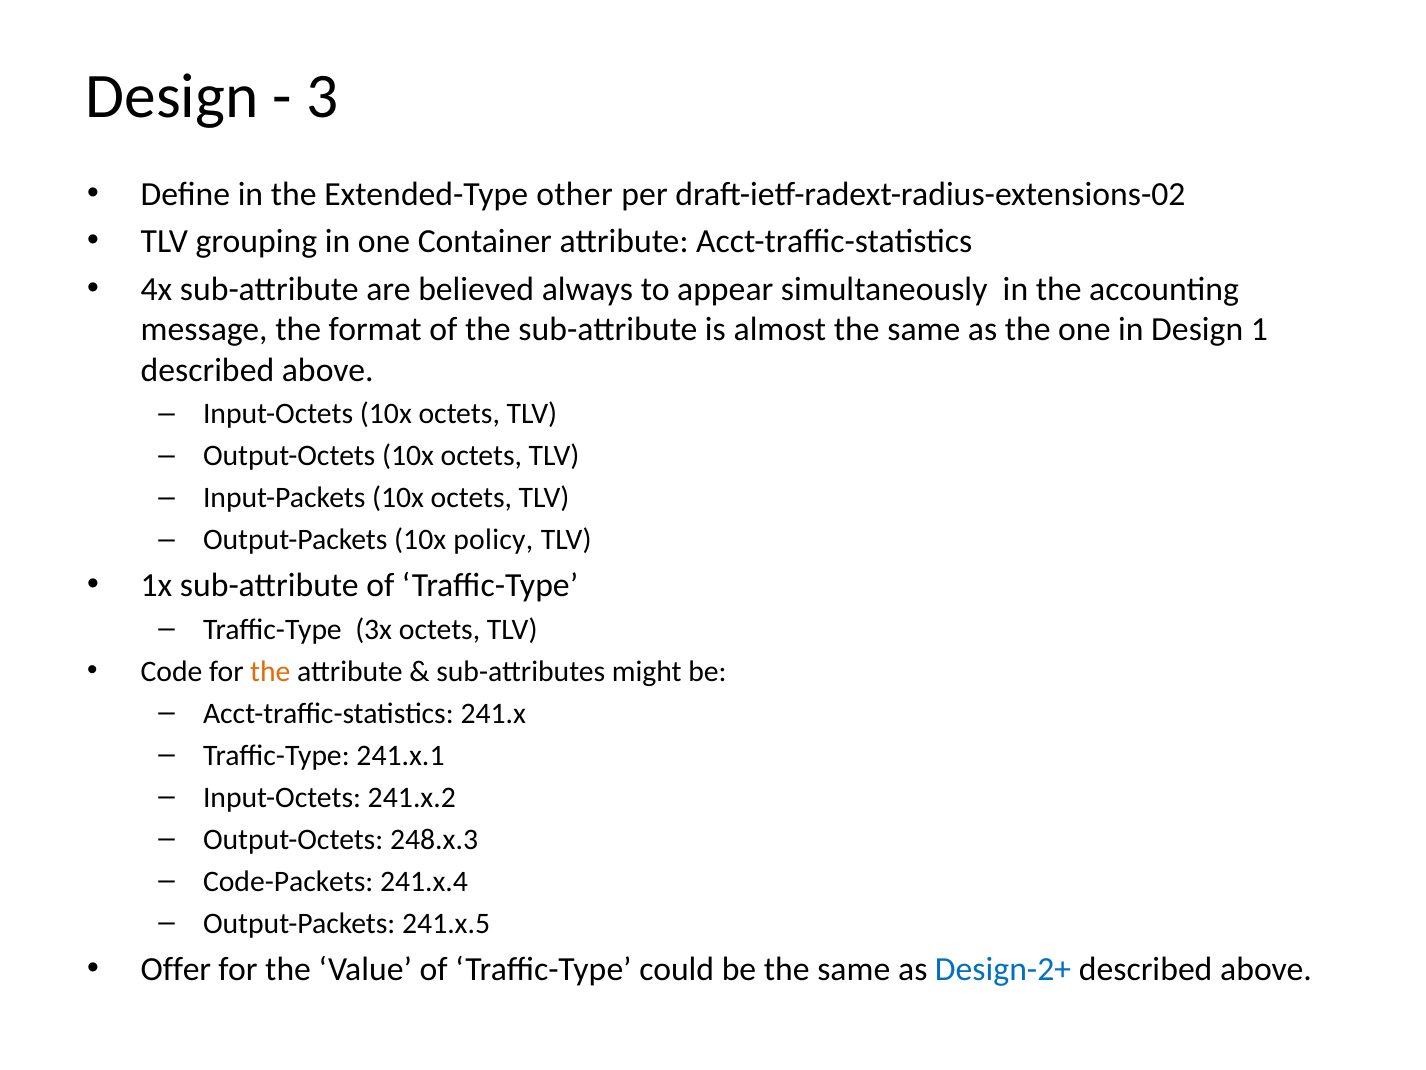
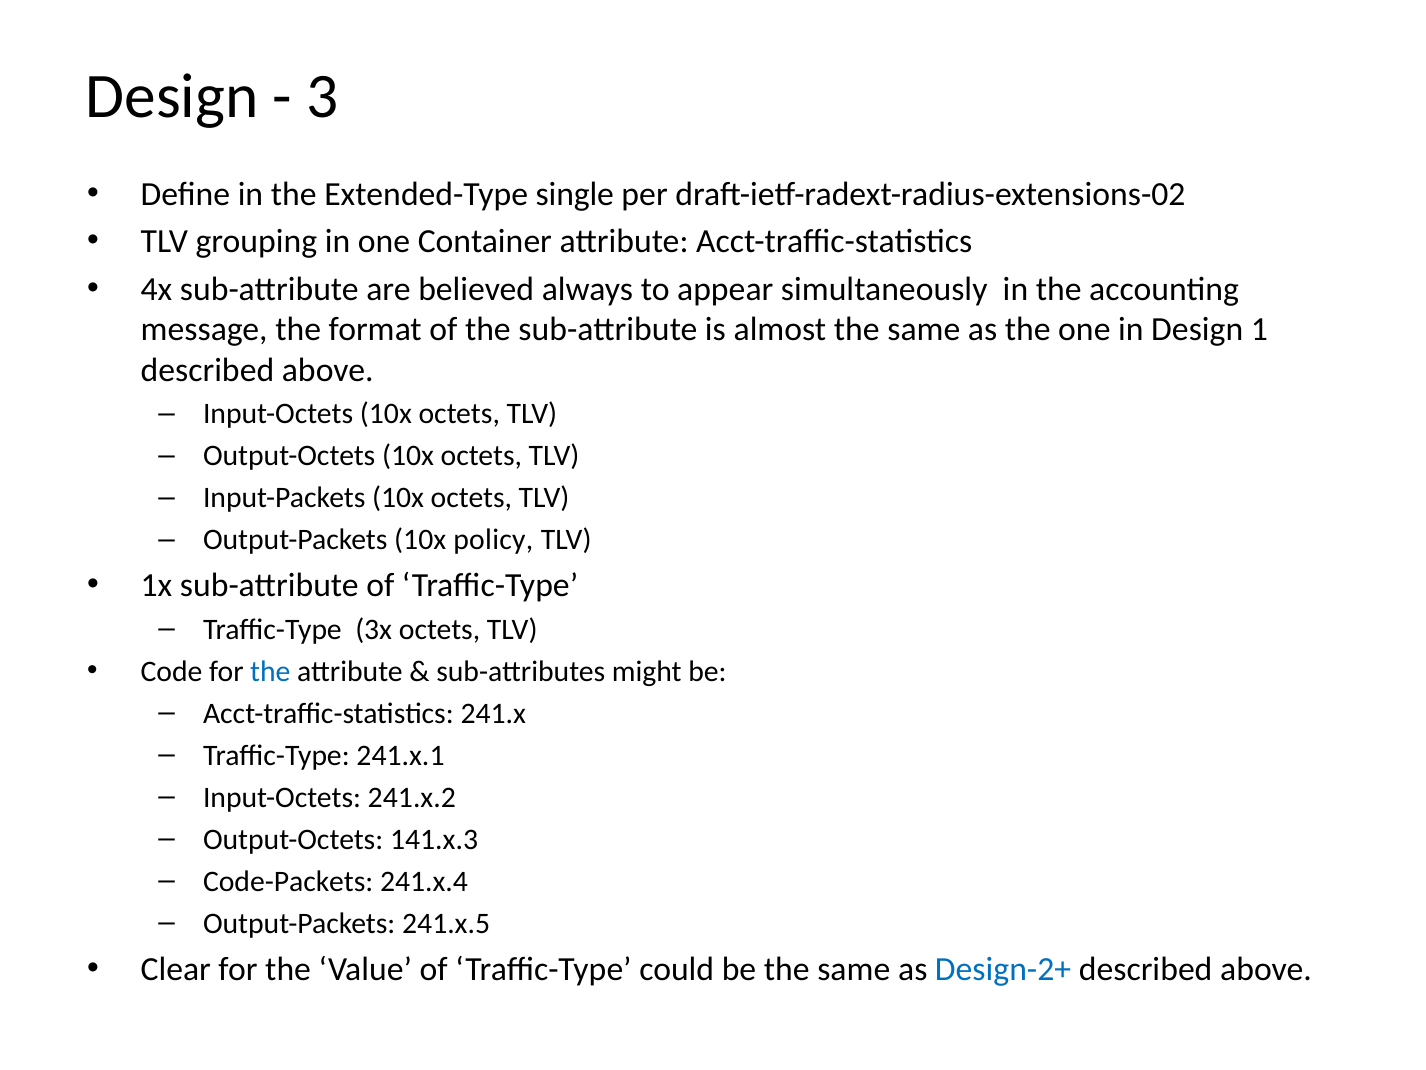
other: other -> single (575, 194)
the colour: orange -> blue (270, 671)
248.x.3: 248.x.3 -> 141.x.3 (434, 839)
Offer: Offer -> Clear (176, 969)
